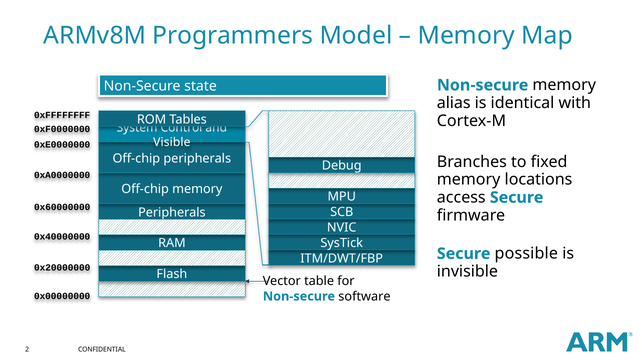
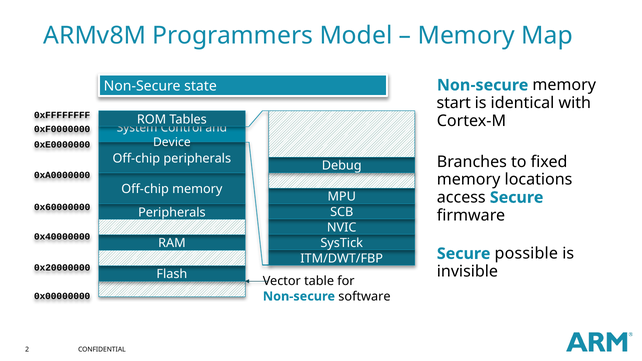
alias: alias -> start (454, 103)
Visible: Visible -> Device (172, 142)
